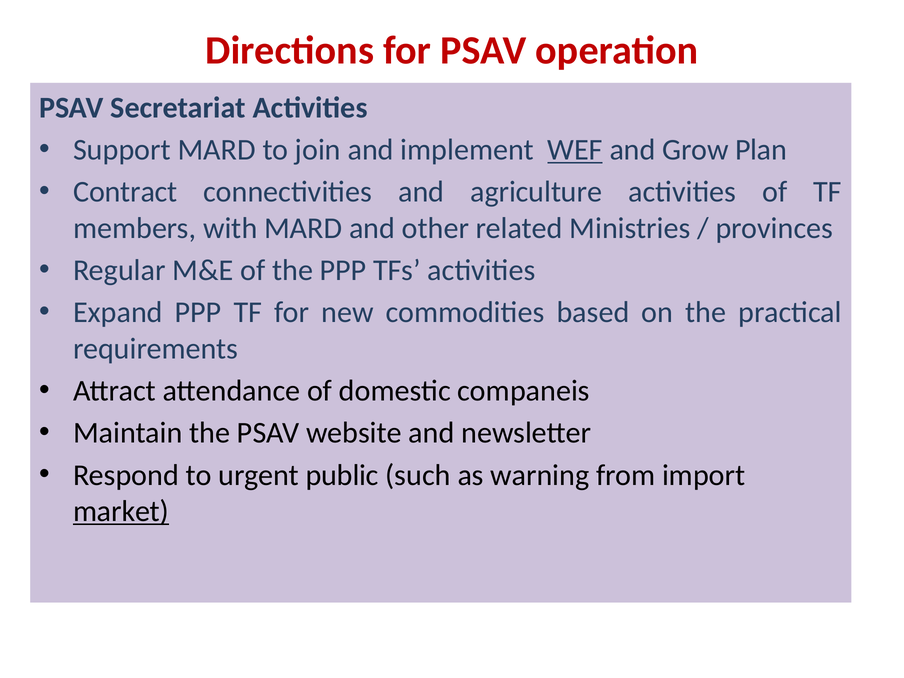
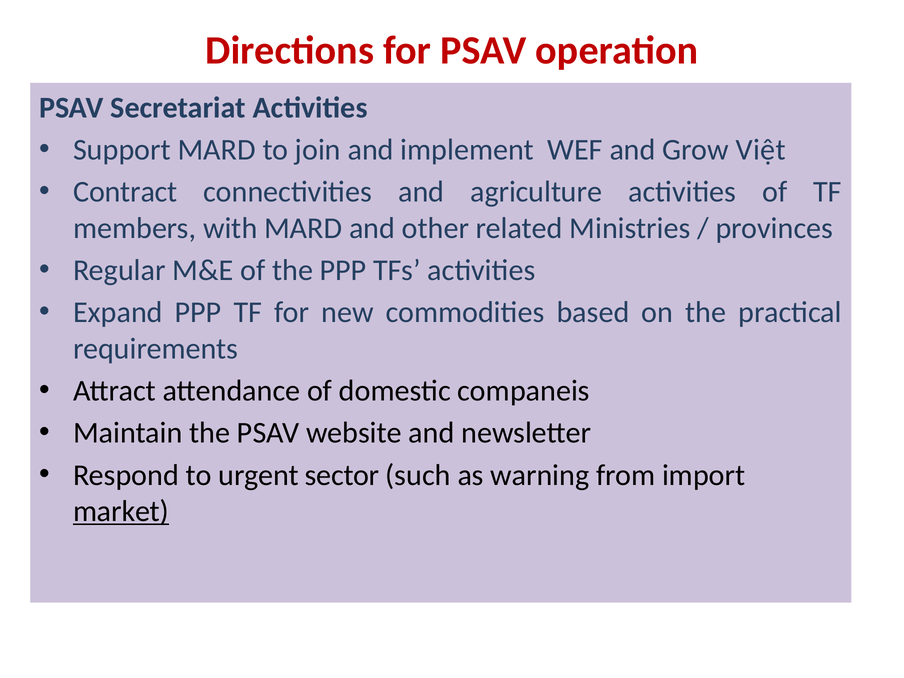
WEF underline: present -> none (575, 150)
Plan: Plan -> Việt (761, 150)
public: public -> sector (342, 475)
